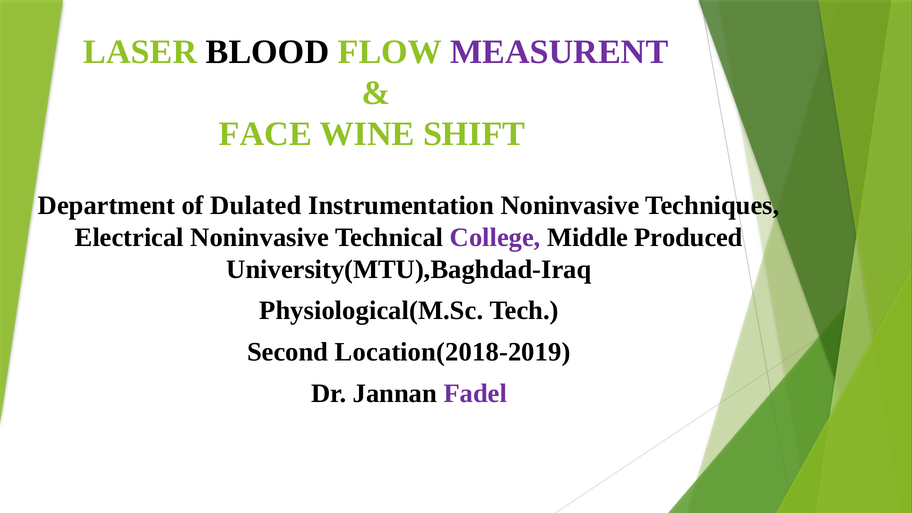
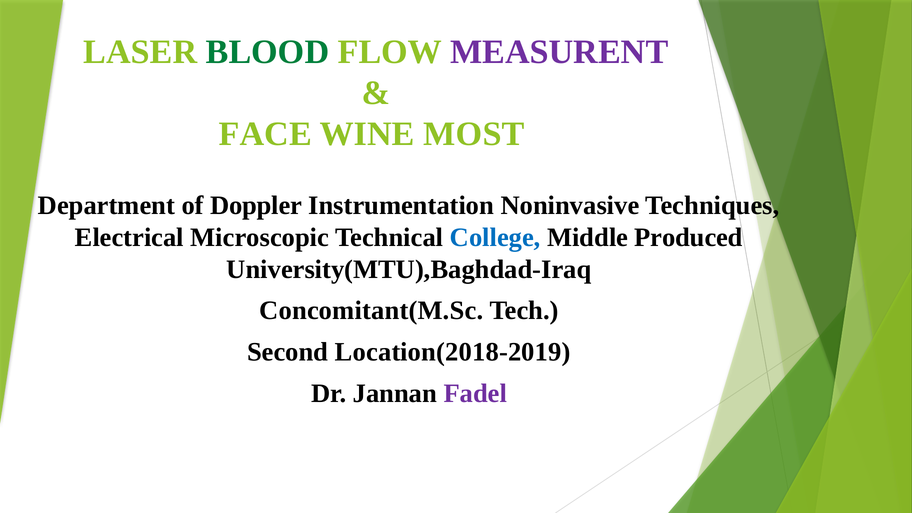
BLOOD colour: black -> green (267, 52)
SHIFT: SHIFT -> MOST (474, 134)
Dulated: Dulated -> Doppler (256, 206)
Electrical Noninvasive: Noninvasive -> Microscopic (260, 237)
College colour: purple -> blue (495, 237)
Physiological(M.Sc: Physiological(M.Sc -> Concomitant(M.Sc (371, 311)
